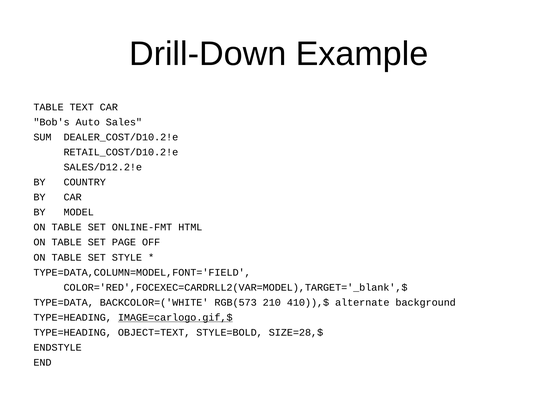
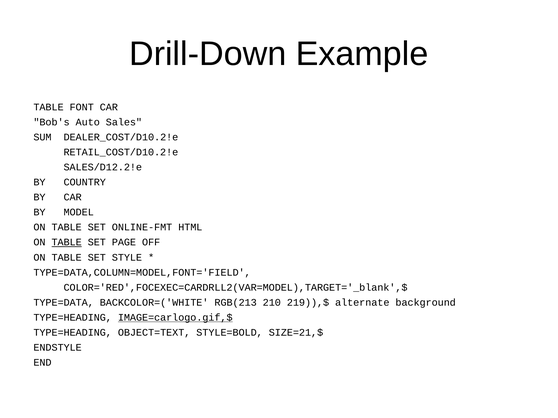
TEXT: TEXT -> FONT (82, 107)
TABLE underline: none -> present (67, 243)
RGB(573: RGB(573 -> RGB(213 (236, 303)
410)),$: 410)),$ -> 219)),$ (308, 303)
SIZE=28,$: SIZE=28,$ -> SIZE=21,$ (296, 333)
